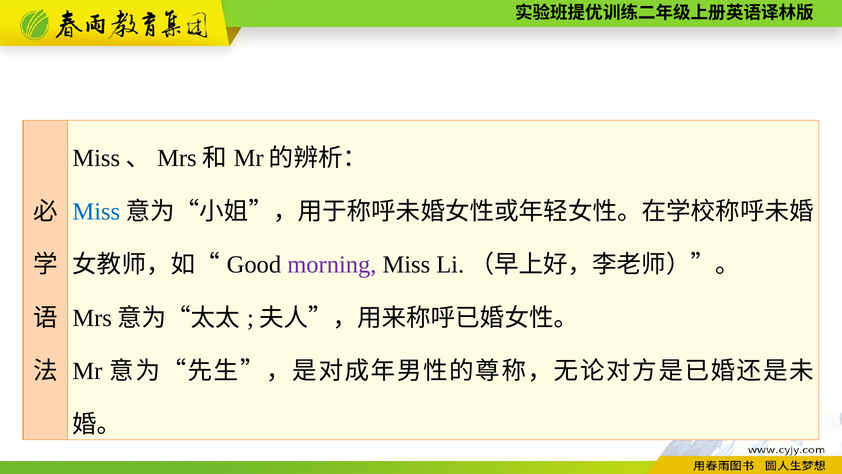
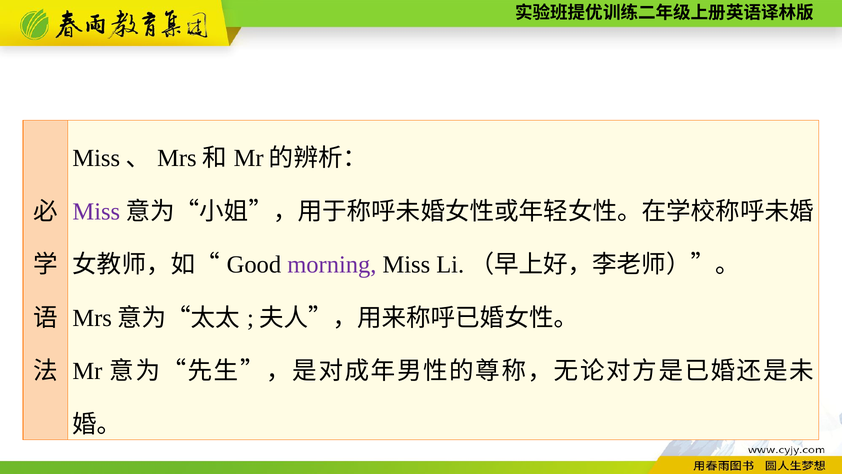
Miss colour: blue -> purple (96, 211)
